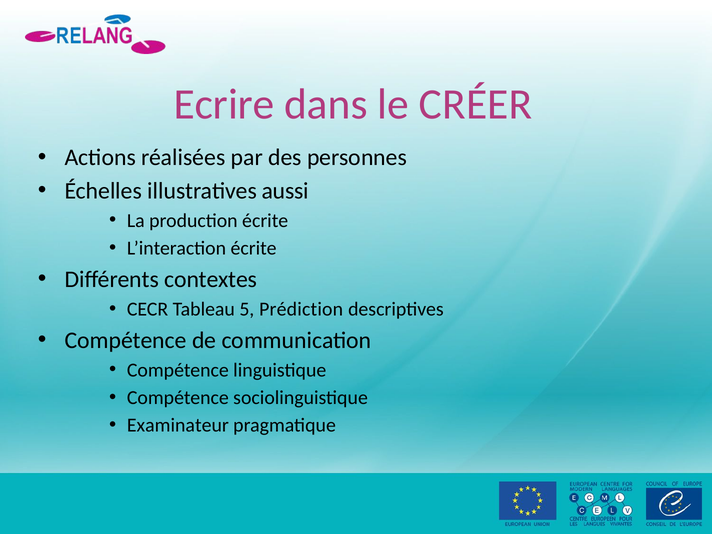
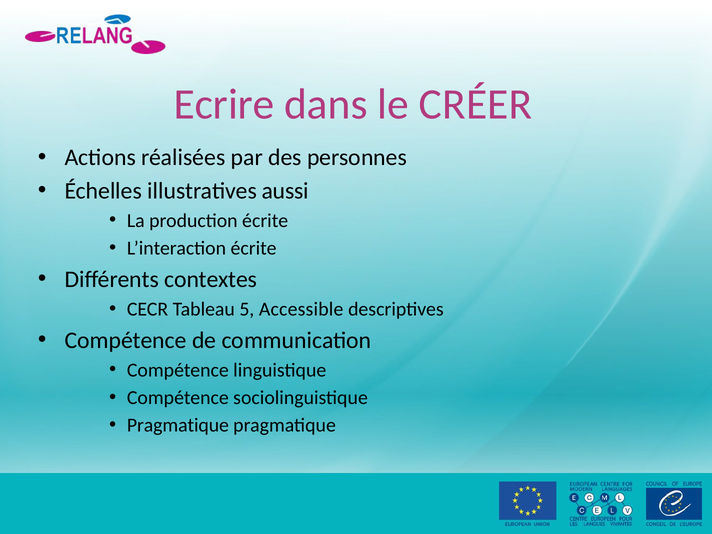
Prédiction: Prédiction -> Accessible (301, 309)
Examinateur: Examinateur -> Pragmatique (178, 425)
